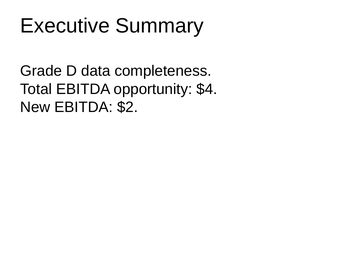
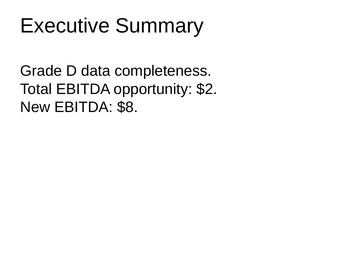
$4: $4 -> $2 (207, 89)
$2: $2 -> $8 (128, 107)
